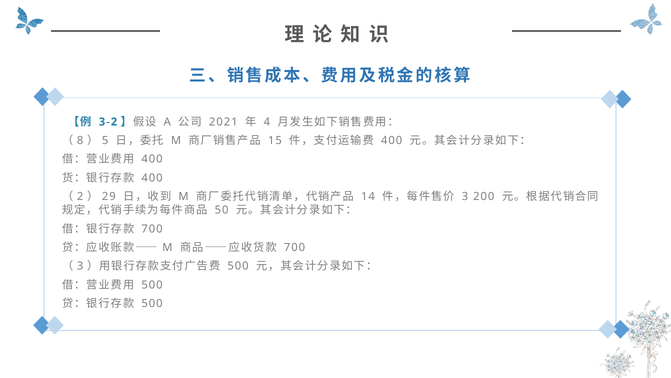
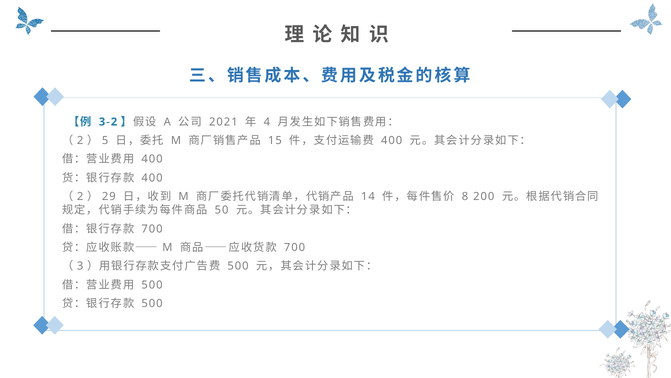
8: 8 -> 2 (80, 140)
3: 3 -> 8 (465, 196)
